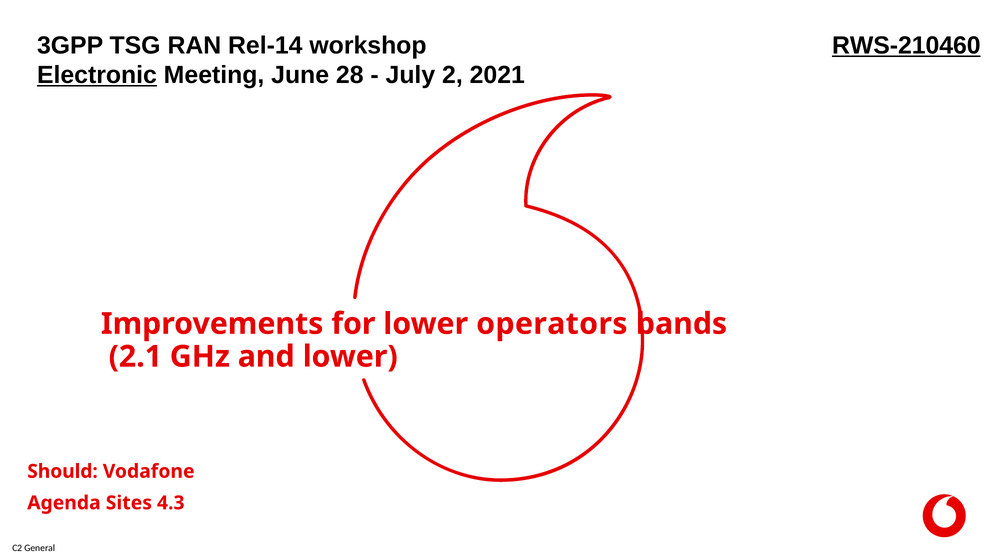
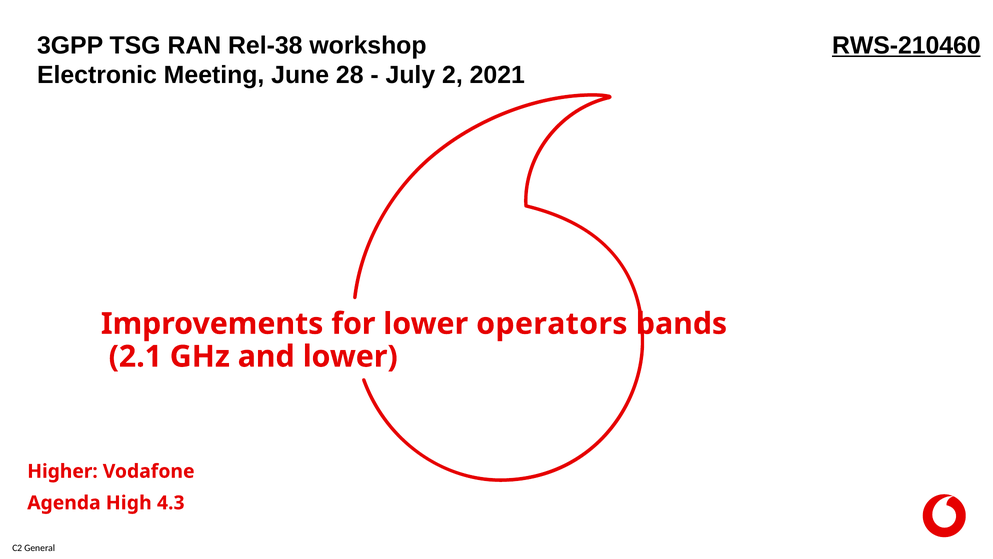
Rel-14: Rel-14 -> Rel-38 (265, 45)
Electronic underline: present -> none (97, 75)
Should: Should -> Higher (62, 471)
Sites: Sites -> High (129, 503)
